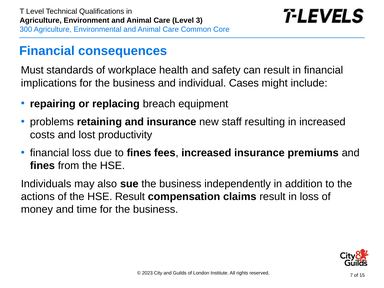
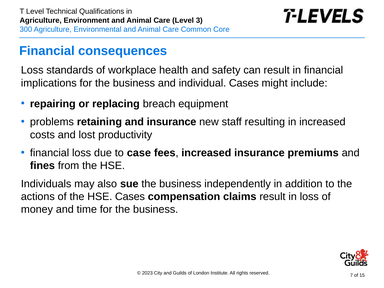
Must: Must -> Loss (32, 70)
to fines: fines -> case (139, 153)
HSE Result: Result -> Cases (130, 197)
